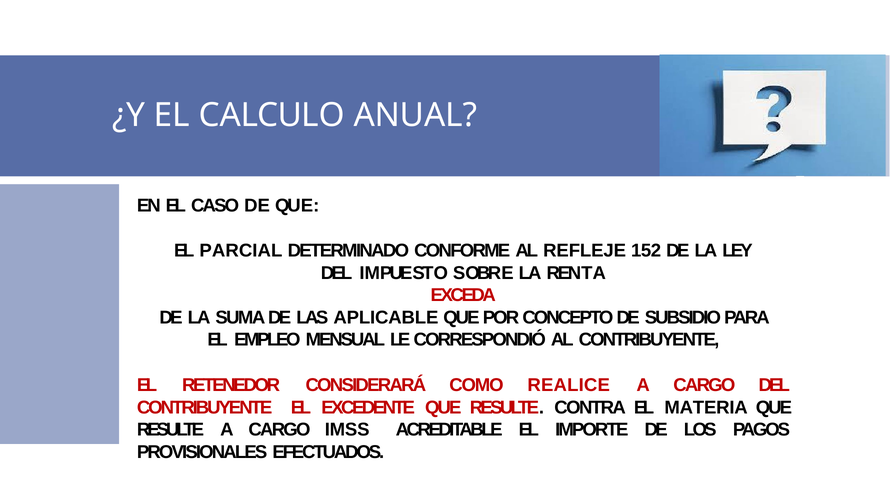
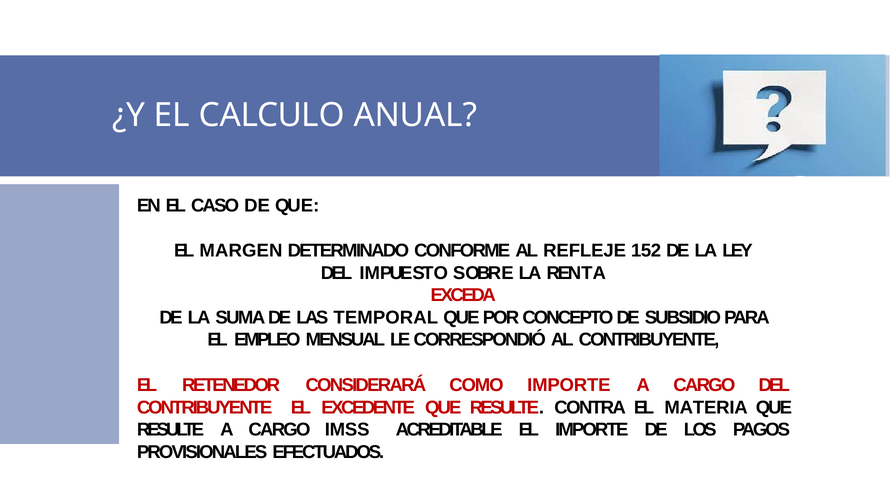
PARCIAL: PARCIAL -> MARGEN (241, 251)
APLICABLE: APLICABLE -> TEMPORAL (386, 318)
COMO REALICE: REALICE -> IMPORTE (569, 386)
